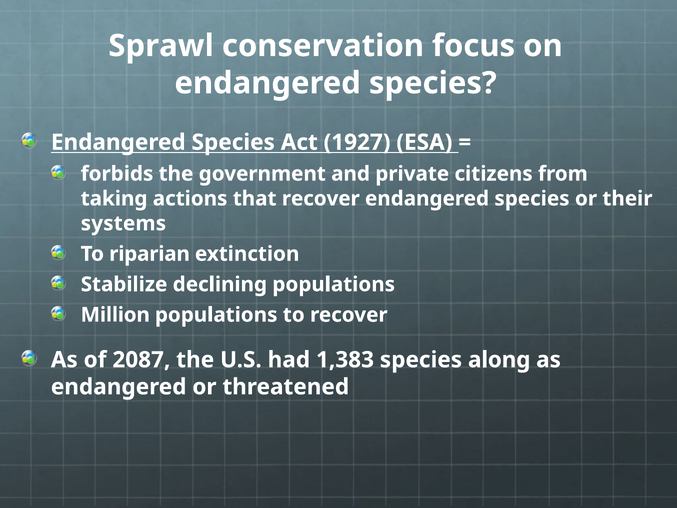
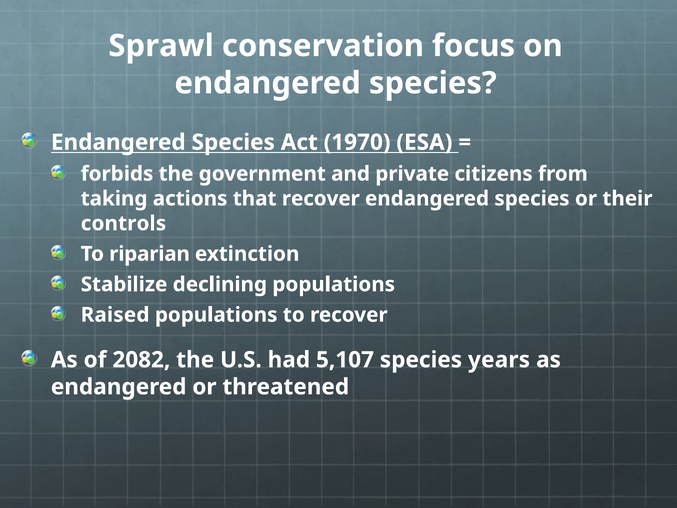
1927: 1927 -> 1970 (357, 142)
systems: systems -> controls (123, 223)
Million: Million -> Raised (115, 315)
2087: 2087 -> 2082 (141, 360)
1,383: 1,383 -> 5,107 (345, 360)
along: along -> years (499, 360)
